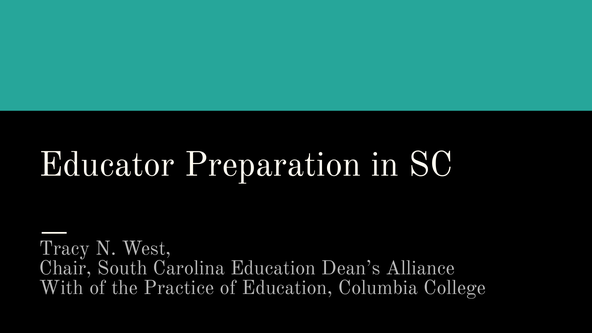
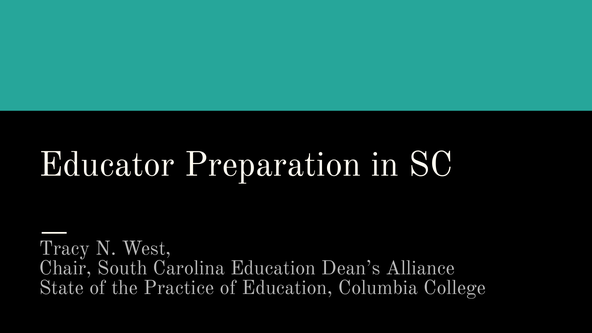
With: With -> State (62, 288)
